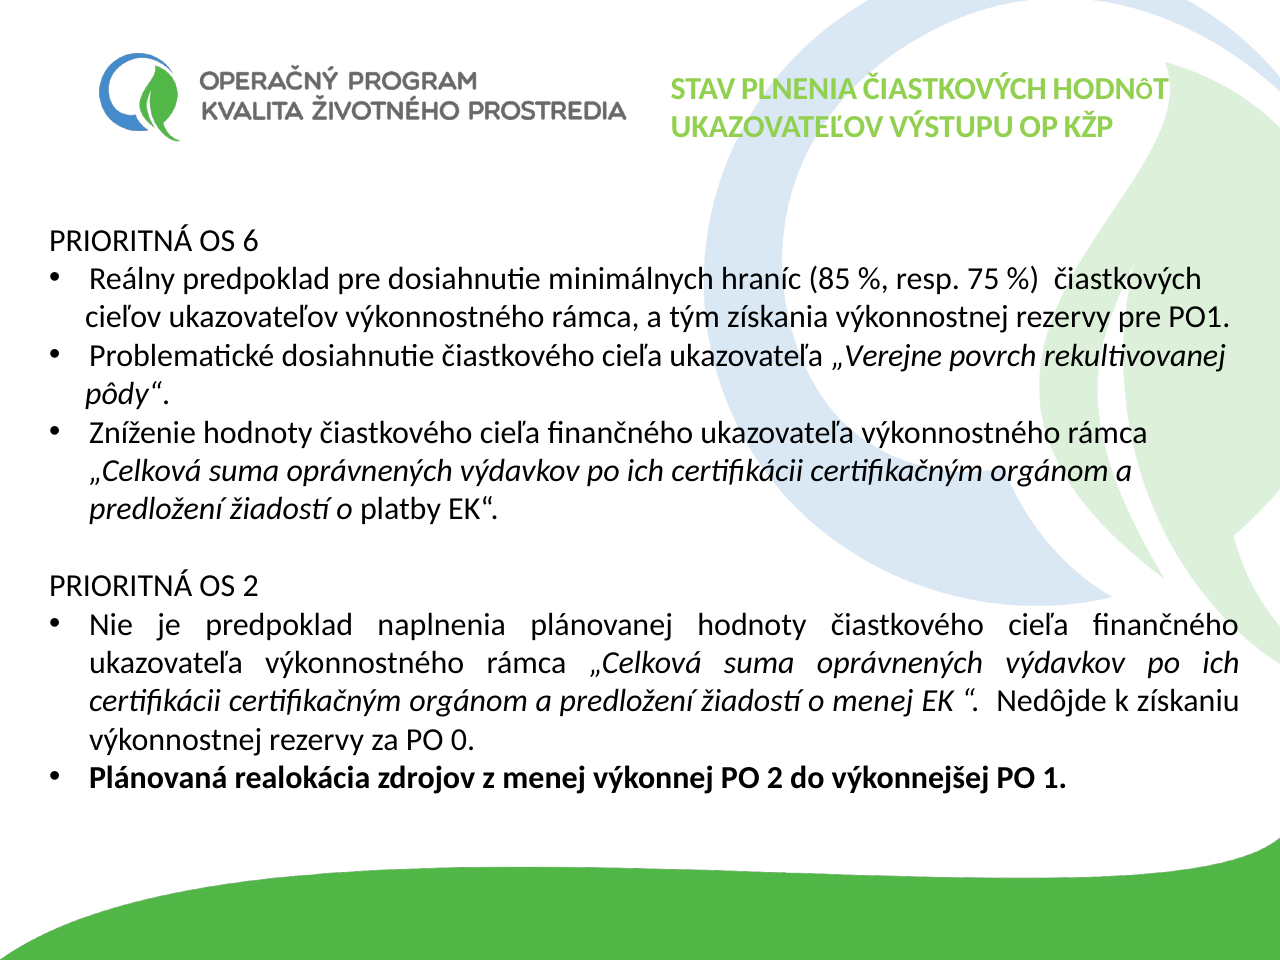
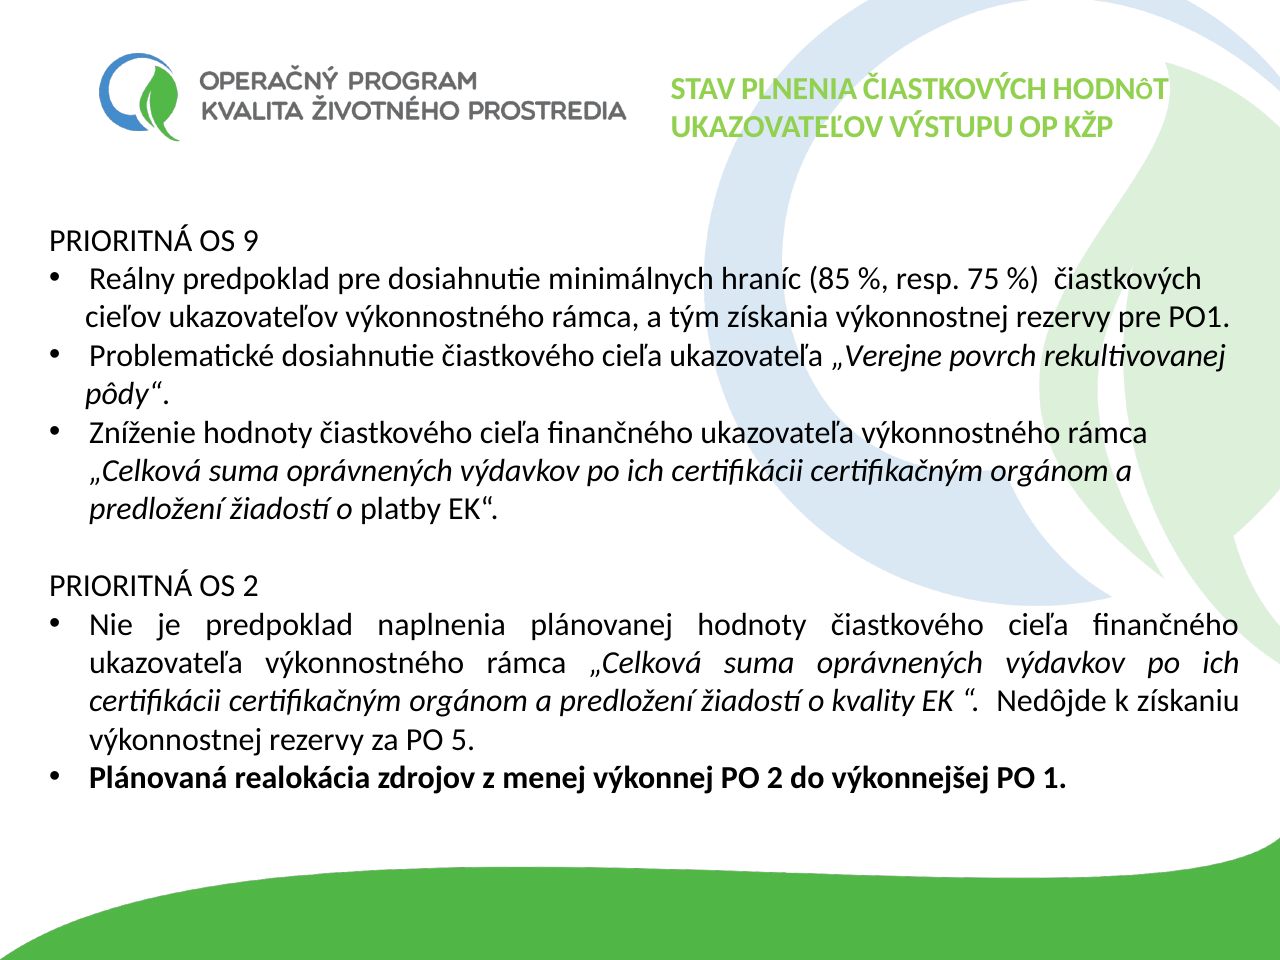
6: 6 -> 9 (251, 241)
o menej: menej -> kvality (873, 701)
0: 0 -> 5 (463, 740)
